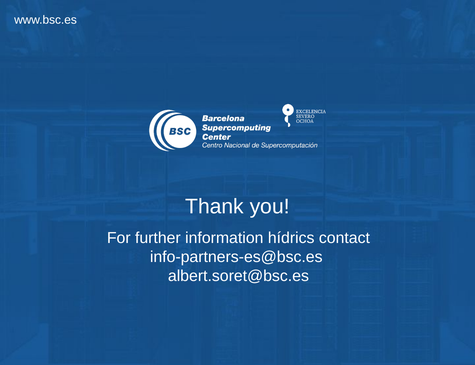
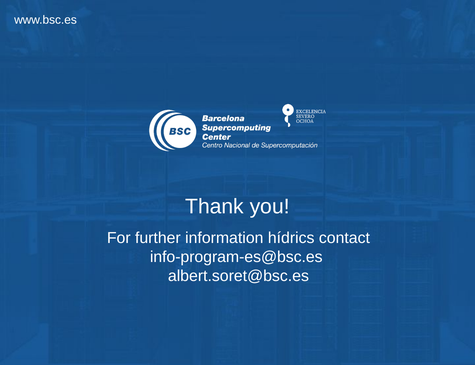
info-partners-es@bsc.es: info-partners-es@bsc.es -> info-program-es@bsc.es (236, 257)
